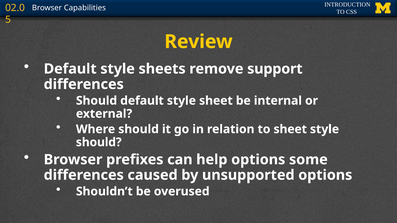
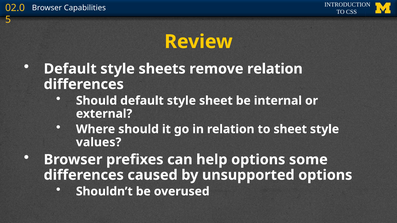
remove support: support -> relation (275, 69)
should: should -> values (99, 142)
